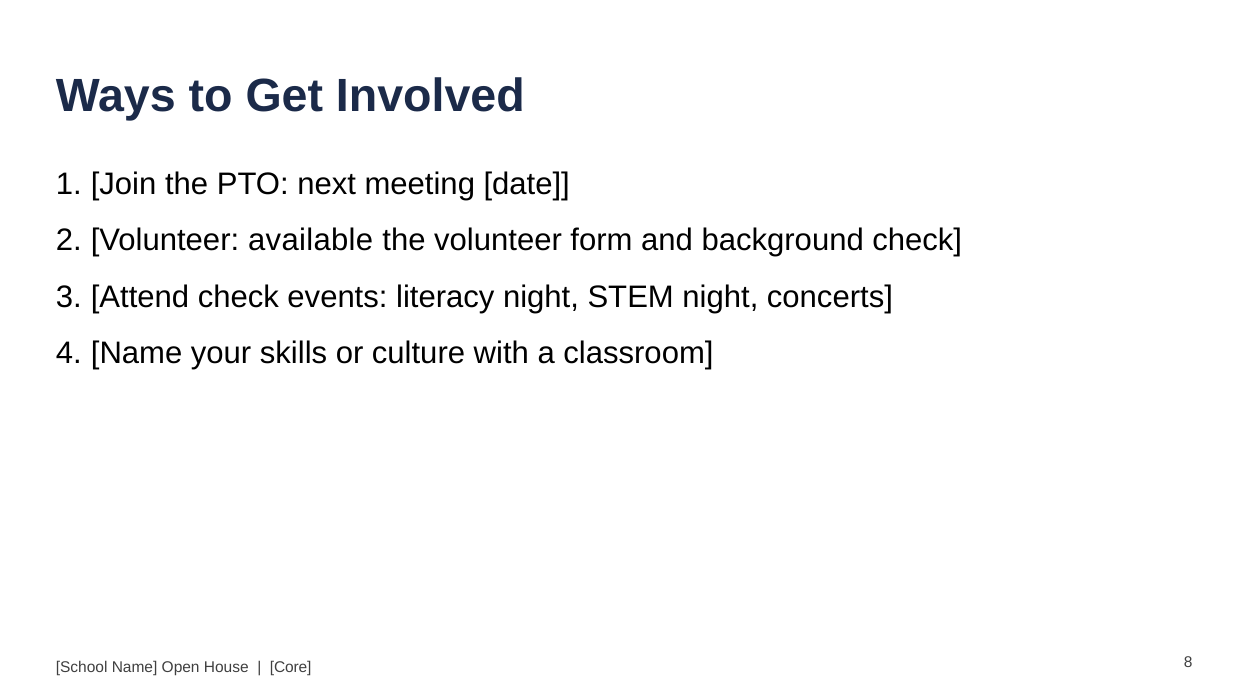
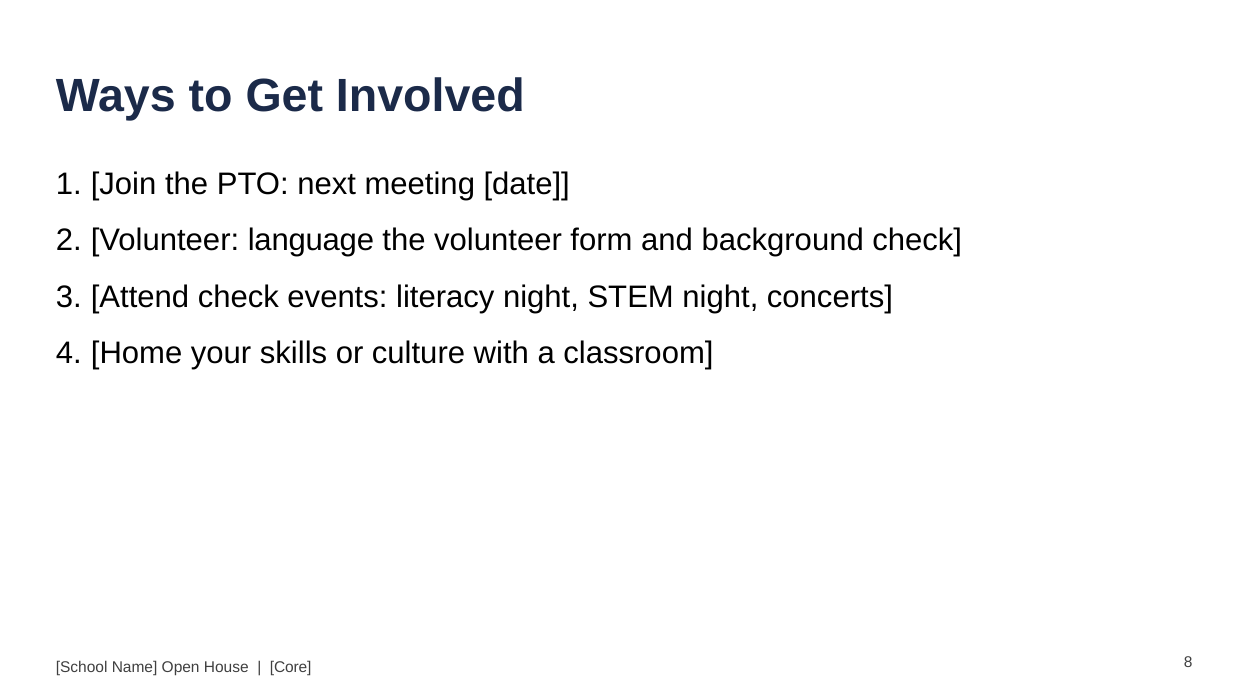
available: available -> language (311, 240)
Name: Name -> Home (137, 353)
